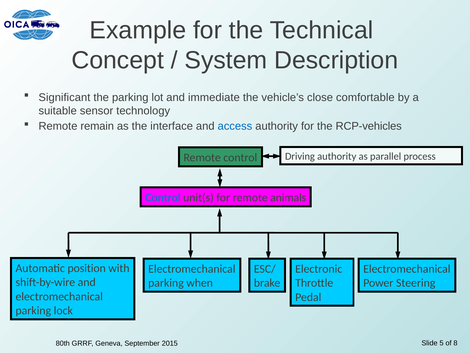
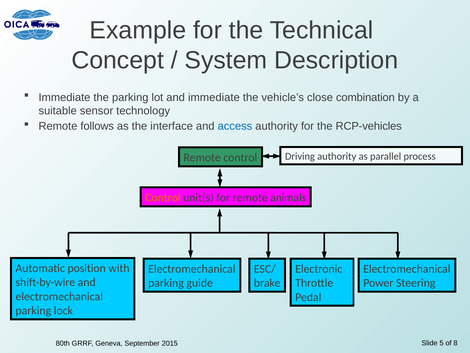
Significant: Significant -> Immediate (64, 97)
comfortable: comfortable -> combination (365, 97)
remain: remain -> follows (97, 126)
Control colour: blue -> orange (163, 197)
when: when -> guide (200, 283)
